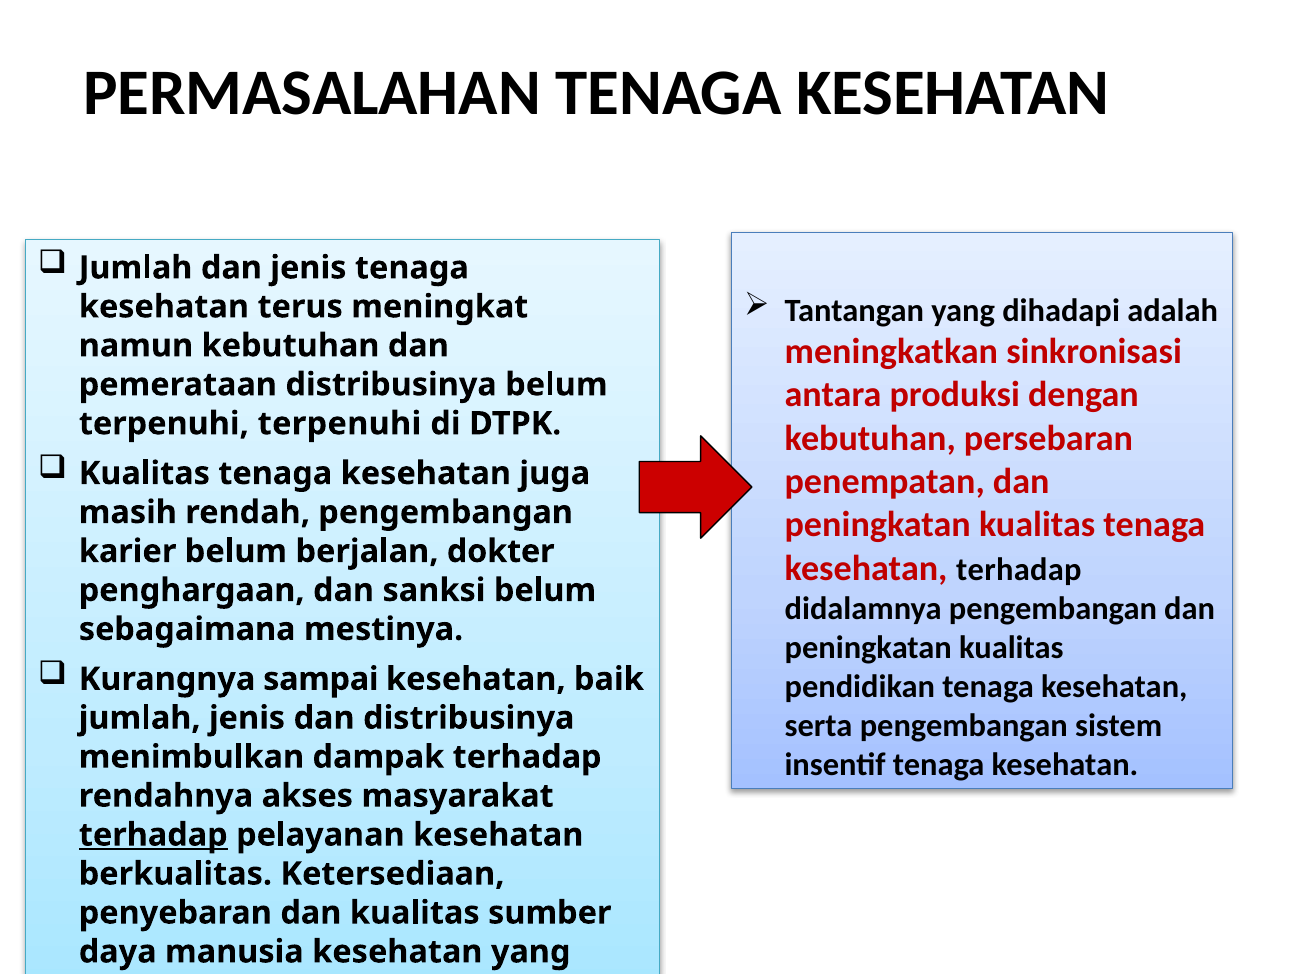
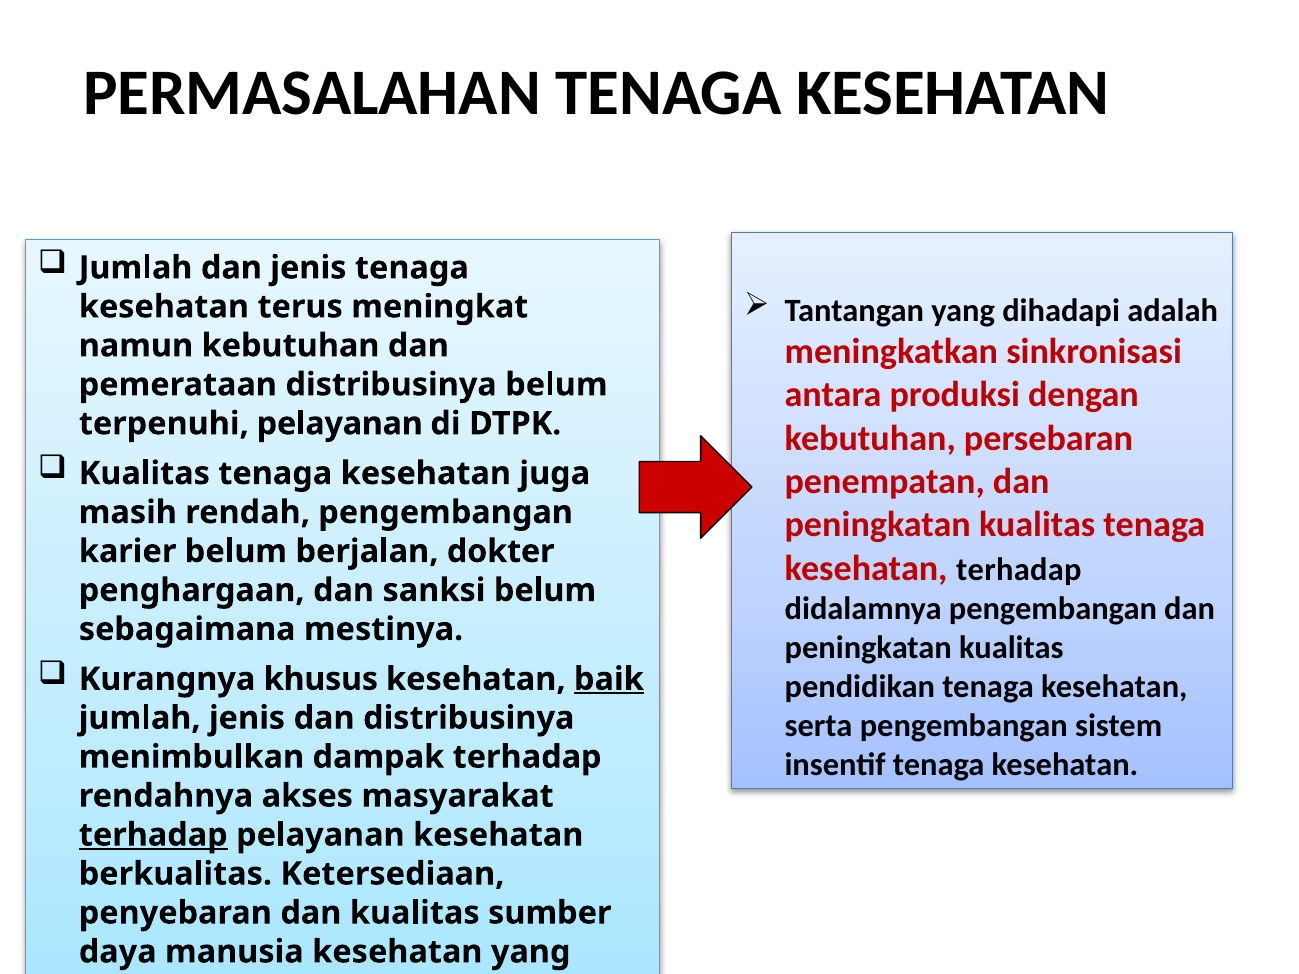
terpenuhi terpenuhi: terpenuhi -> pelayanan (340, 424)
sampai: sampai -> khusus (321, 679)
baik underline: none -> present (609, 679)
